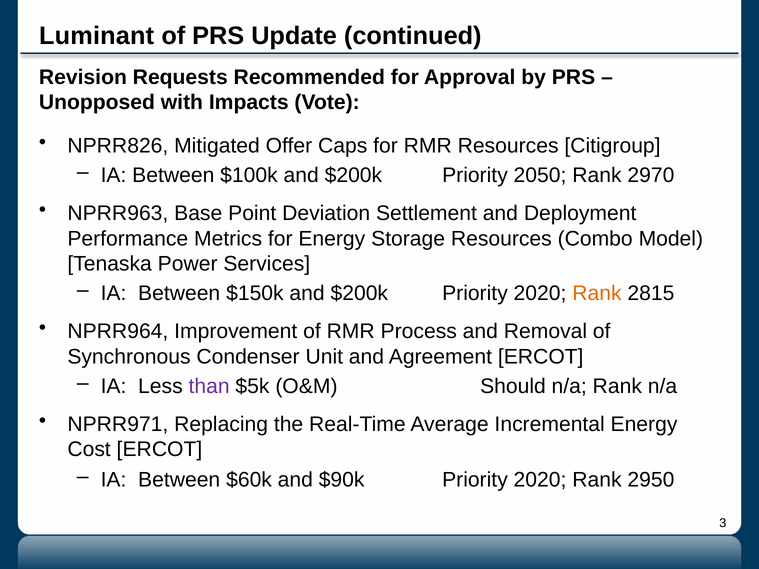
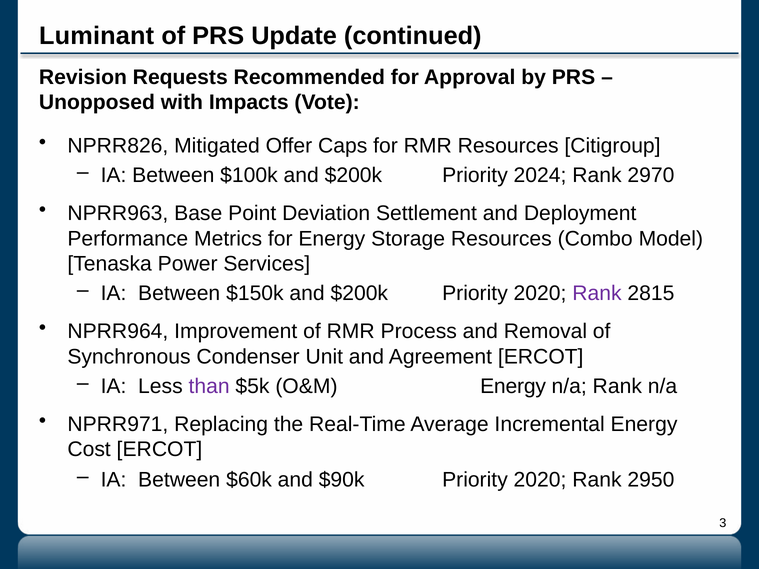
2050: 2050 -> 2024 (540, 175)
Rank colour: orange -> purple (597, 294)
O&M Should: Should -> Energy (513, 386)
